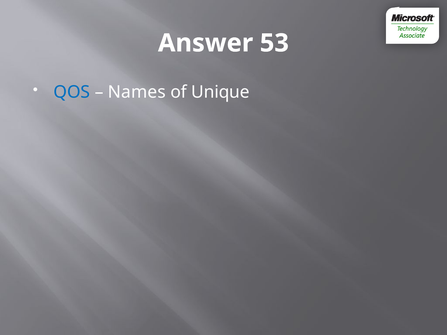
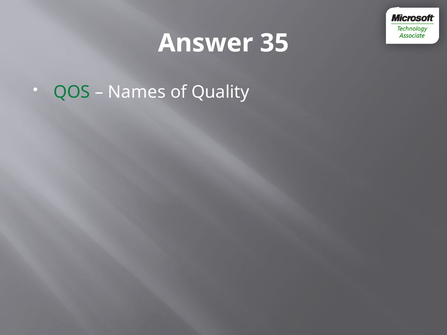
53: 53 -> 35 (274, 43)
QOS colour: blue -> green (72, 92)
Unique: Unique -> Quality (220, 92)
